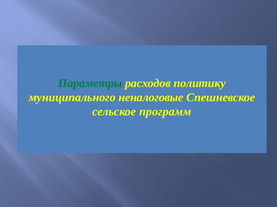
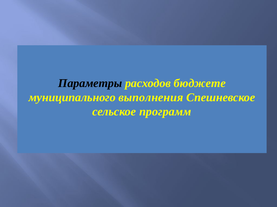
Параметры colour: green -> black (90, 83)
политику: политику -> бюджете (200, 83)
неналоговые: неналоговые -> выполнения (151, 98)
